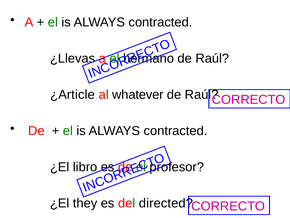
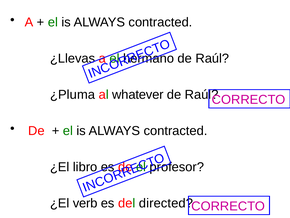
¿Article: ¿Article -> ¿Pluma (73, 94)
they: they -> verb (85, 203)
